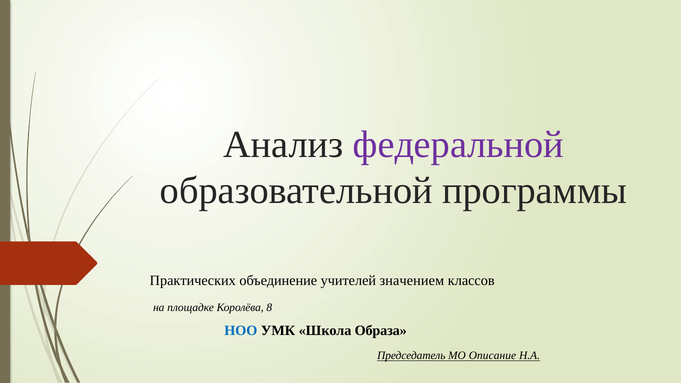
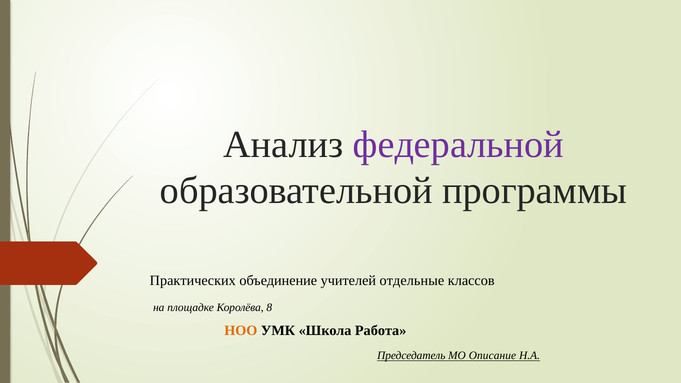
значением: значением -> отдельные (412, 281)
НОО colour: blue -> orange (241, 331)
Образа: Образа -> Работа (381, 331)
